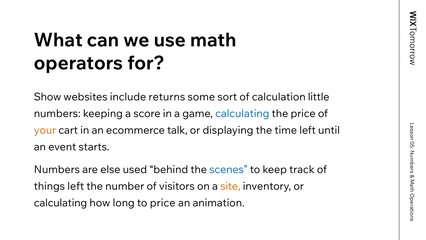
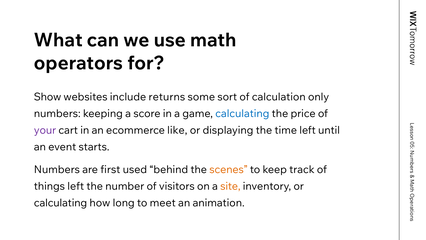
little: little -> only (319, 97)
your colour: orange -> purple (45, 130)
talk: talk -> like (177, 130)
else: else -> first (110, 169)
scenes colour: blue -> orange (229, 169)
to price: price -> meet (163, 203)
